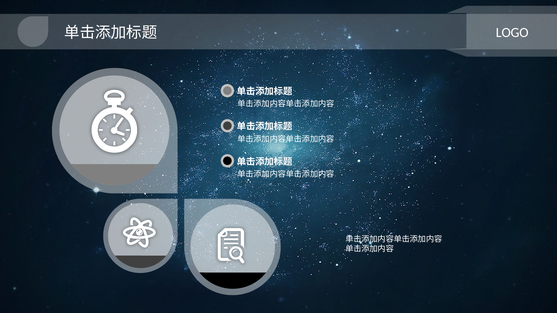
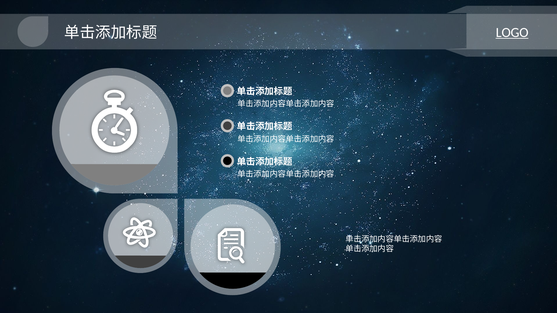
LOGO underline: none -> present (512, 32)
